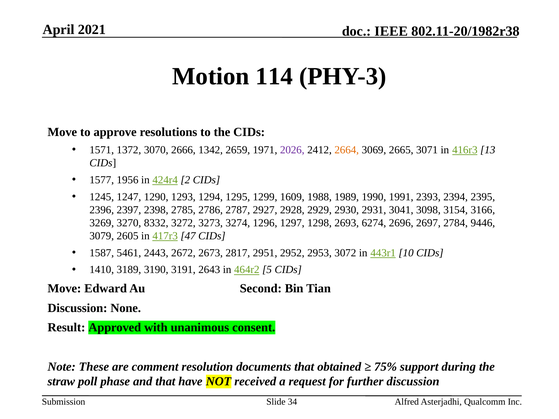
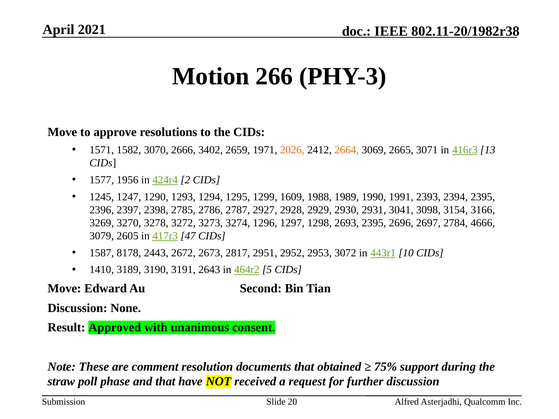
114: 114 -> 266 (274, 76)
1372: 1372 -> 1582 (129, 150)
1342: 1342 -> 3402 (211, 150)
2026 colour: purple -> orange (292, 150)
8332: 8332 -> 3278 (156, 223)
2693 6274: 6274 -> 2395 (374, 223)
9446: 9446 -> 4666 (483, 223)
5461: 5461 -> 8178 (129, 253)
34: 34 -> 20 (292, 402)
